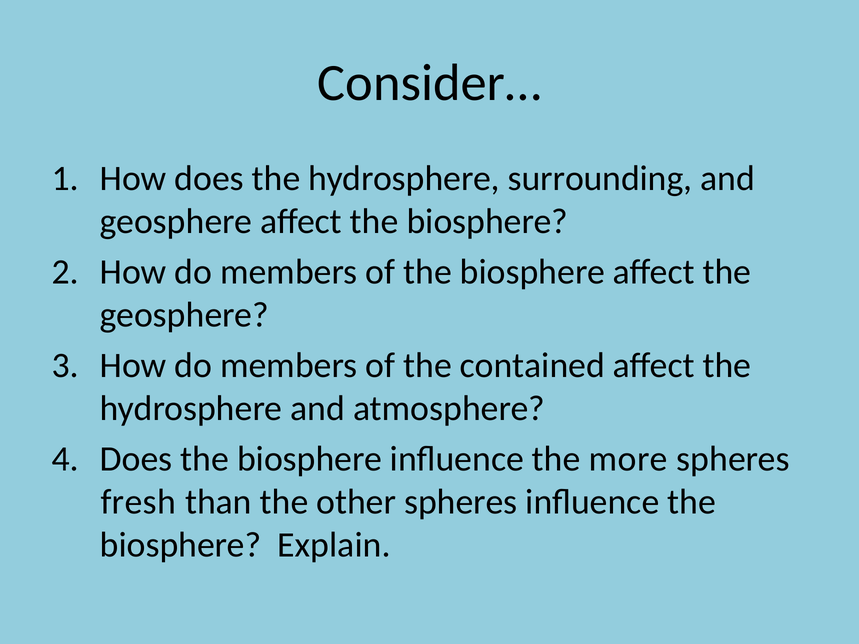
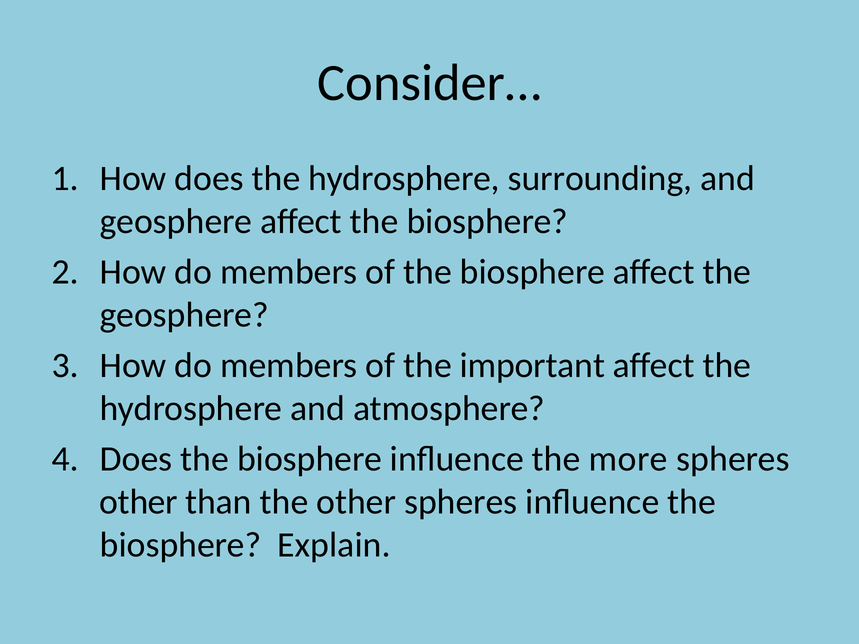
contained: contained -> important (532, 366)
fresh: fresh -> other (139, 502)
